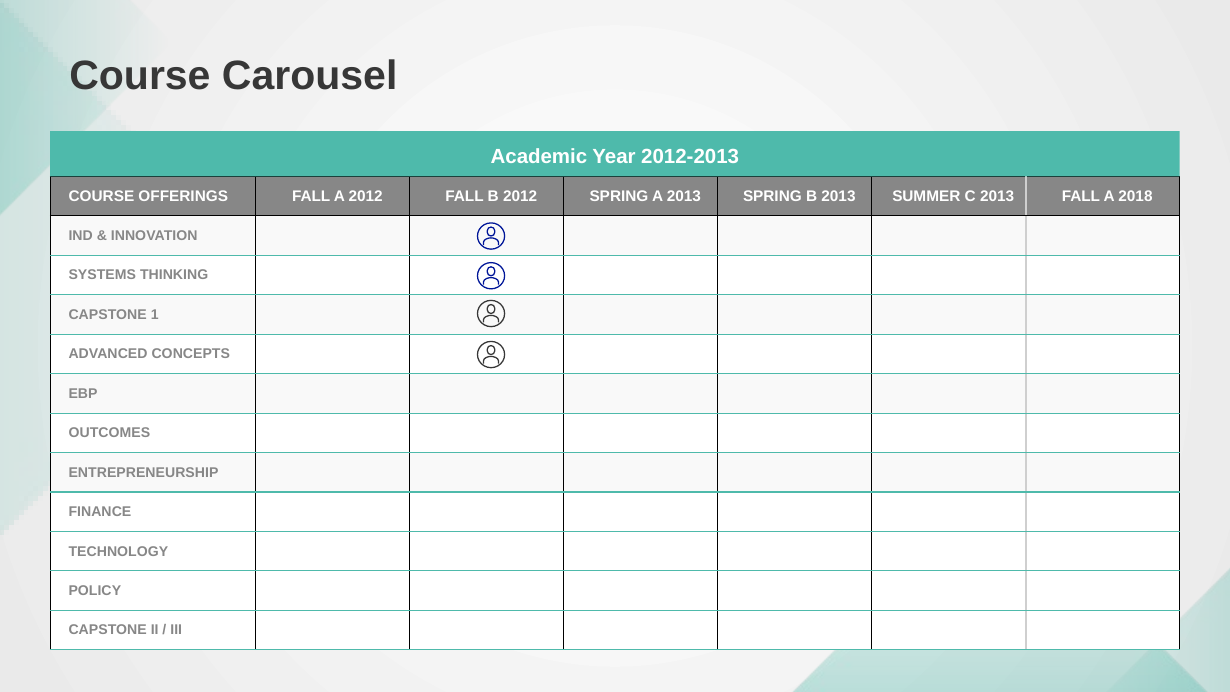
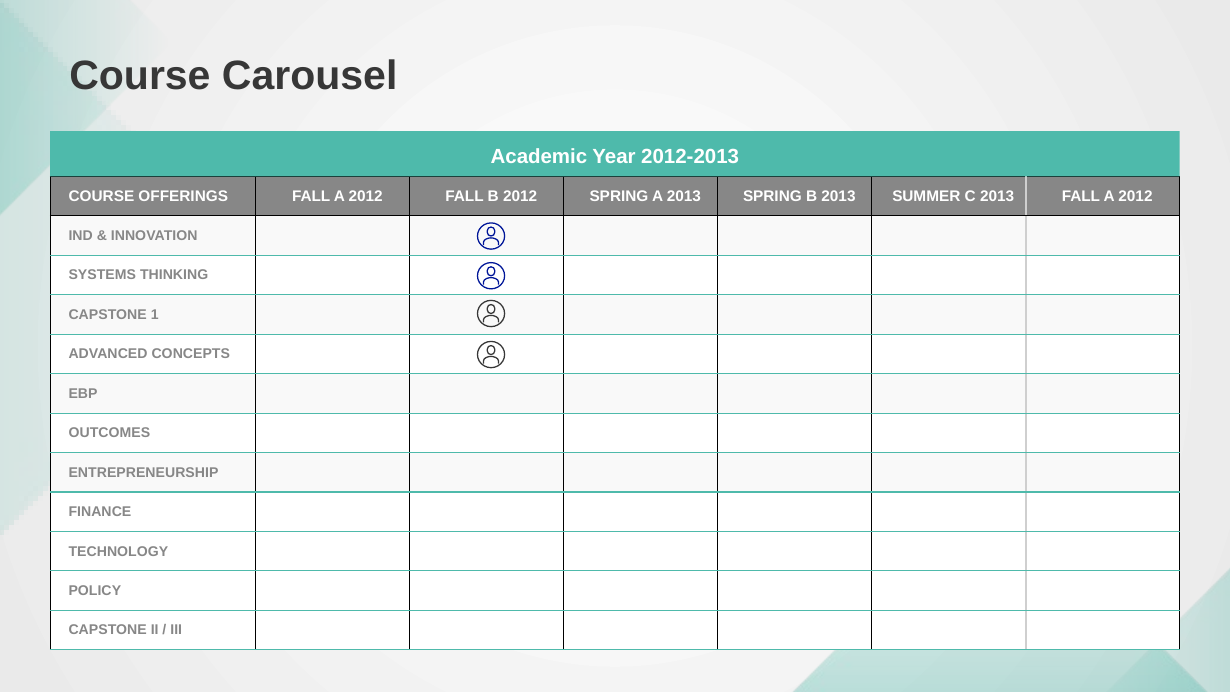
2013 FALL A 2018: 2018 -> 2012 (1135, 196)
